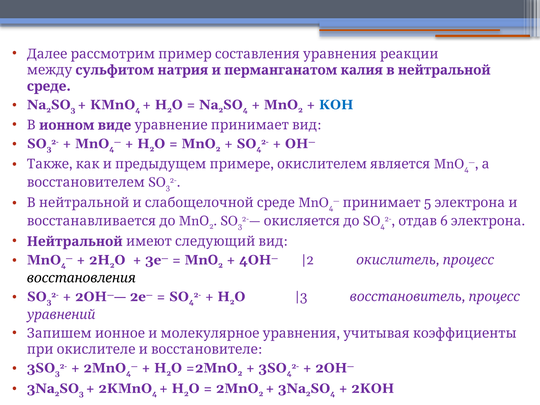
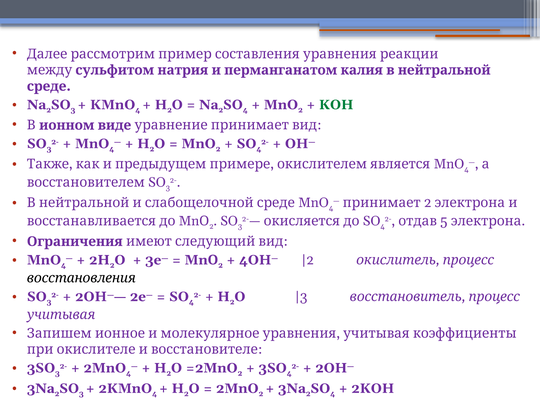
KOH colour: blue -> green (336, 105)
5: 5 -> 2 (428, 203)
6: 6 -> 5 (444, 221)
Нейтральной: Нейтральной -> Ограничения (75, 242)
уравнений: уравнений -> учитывая (61, 315)
